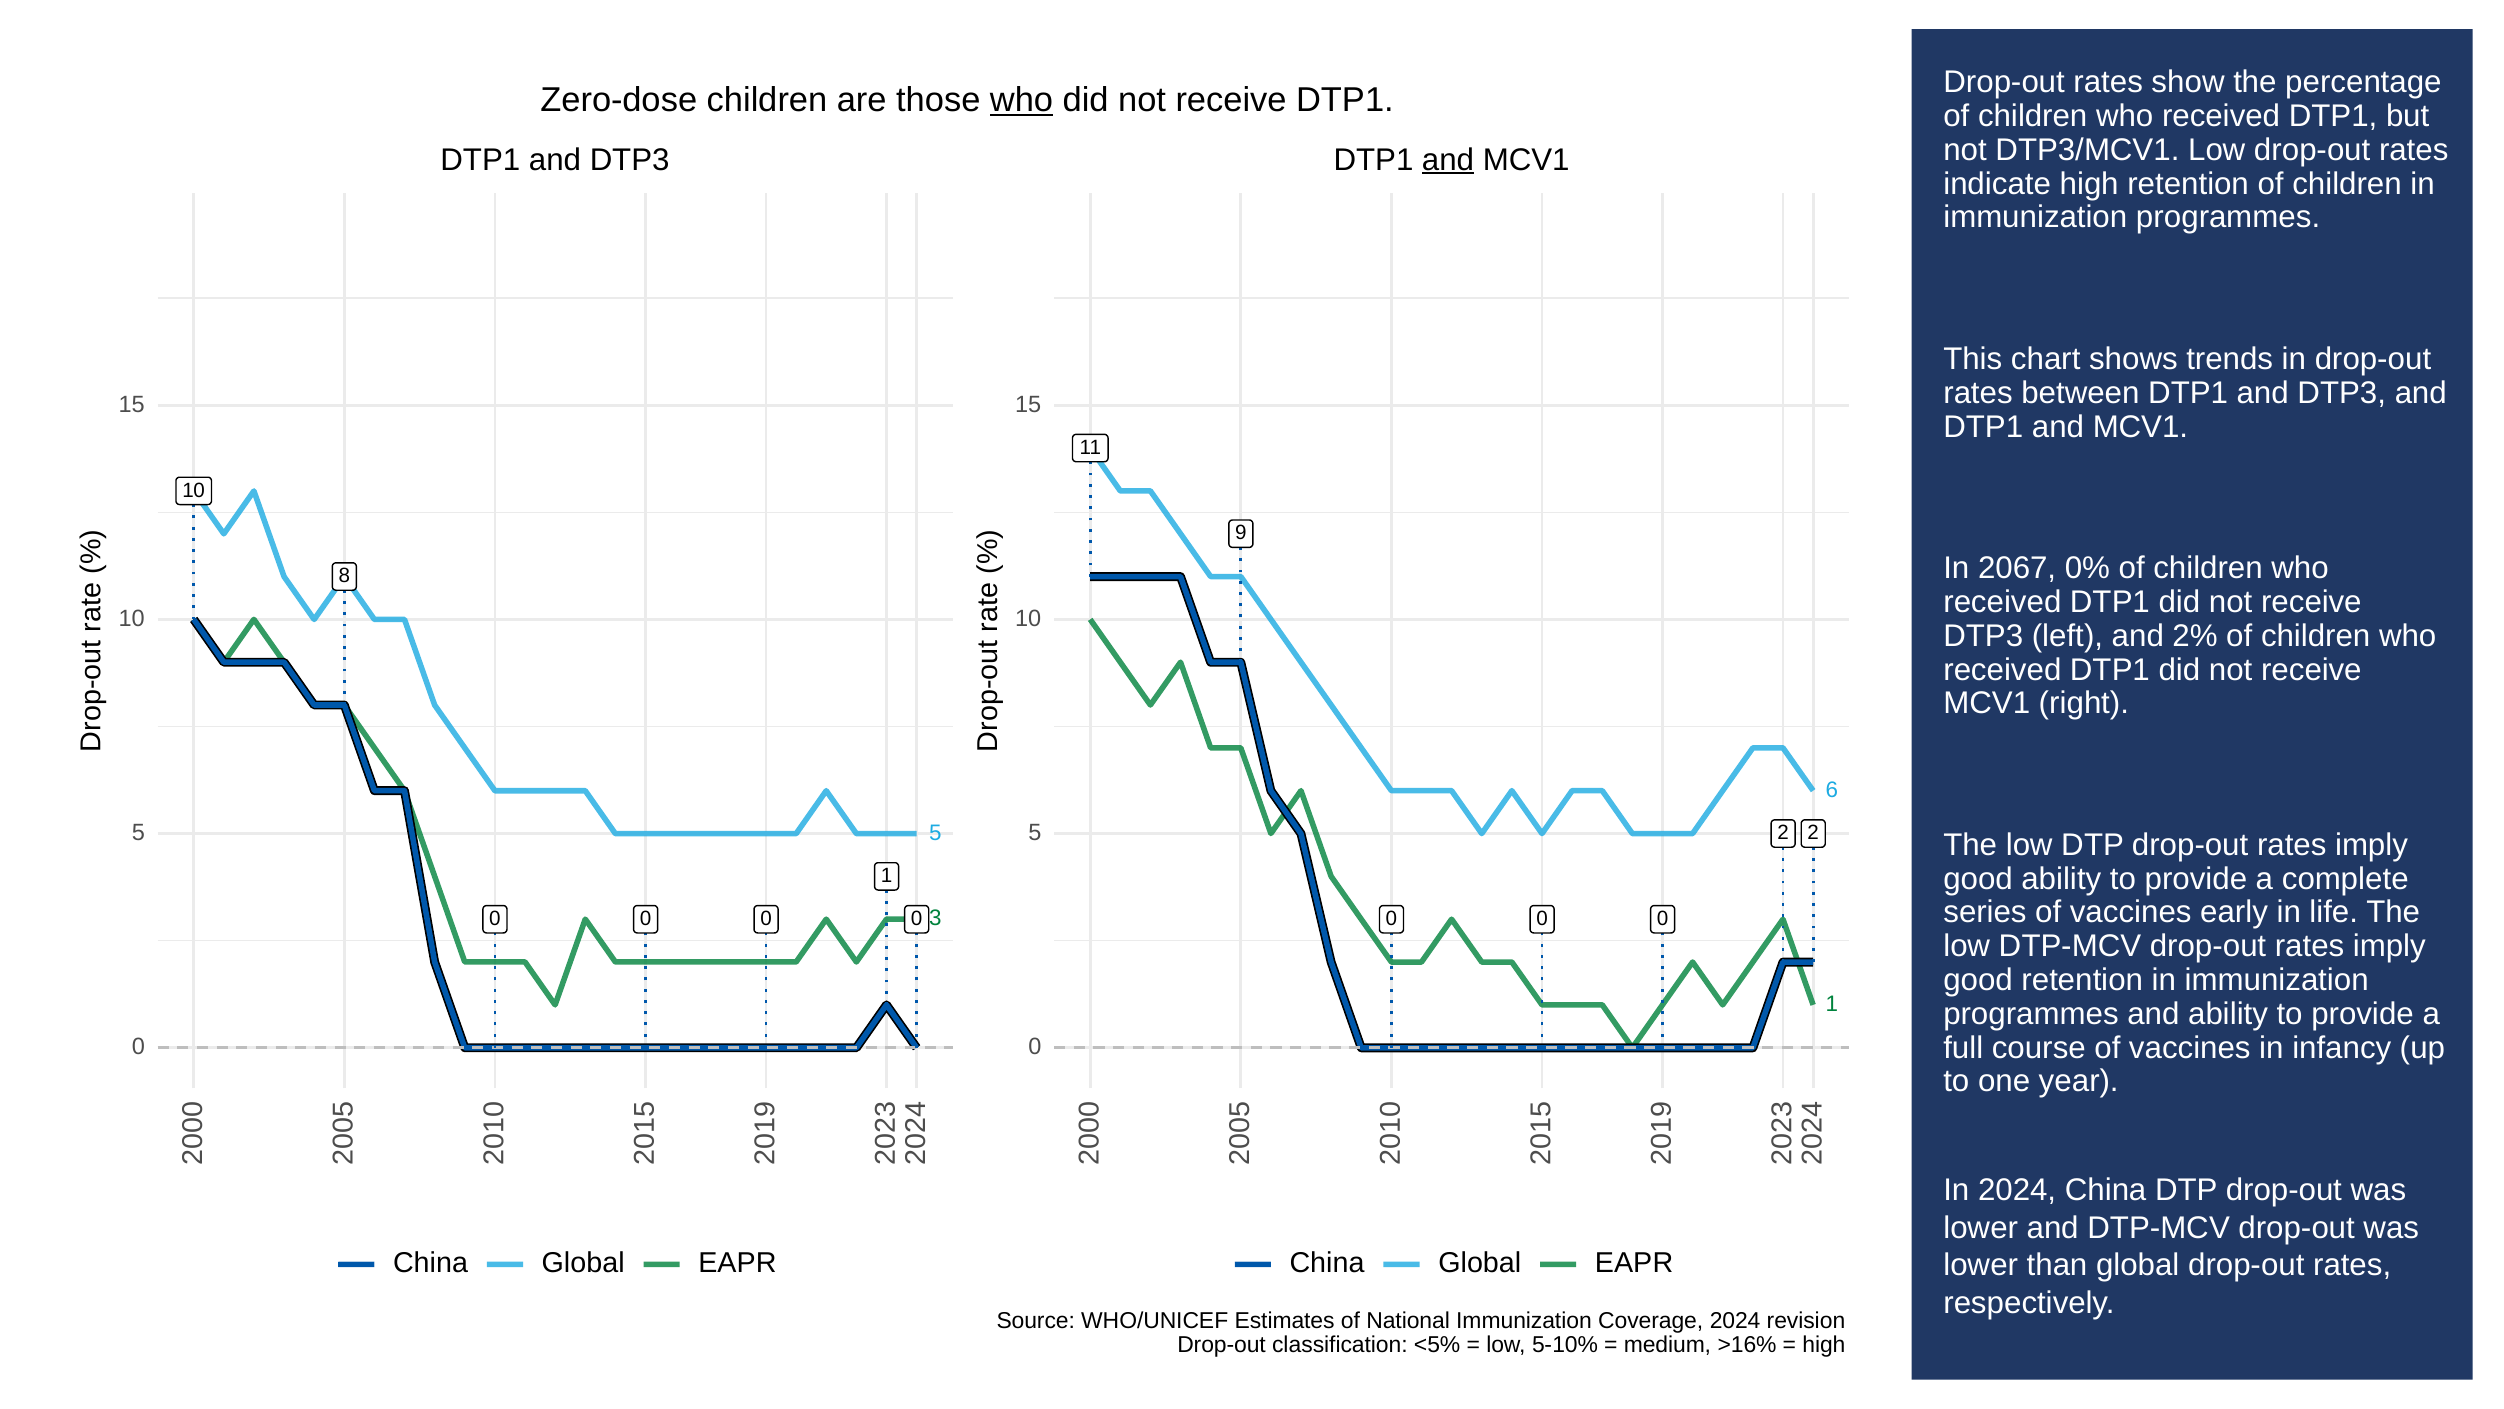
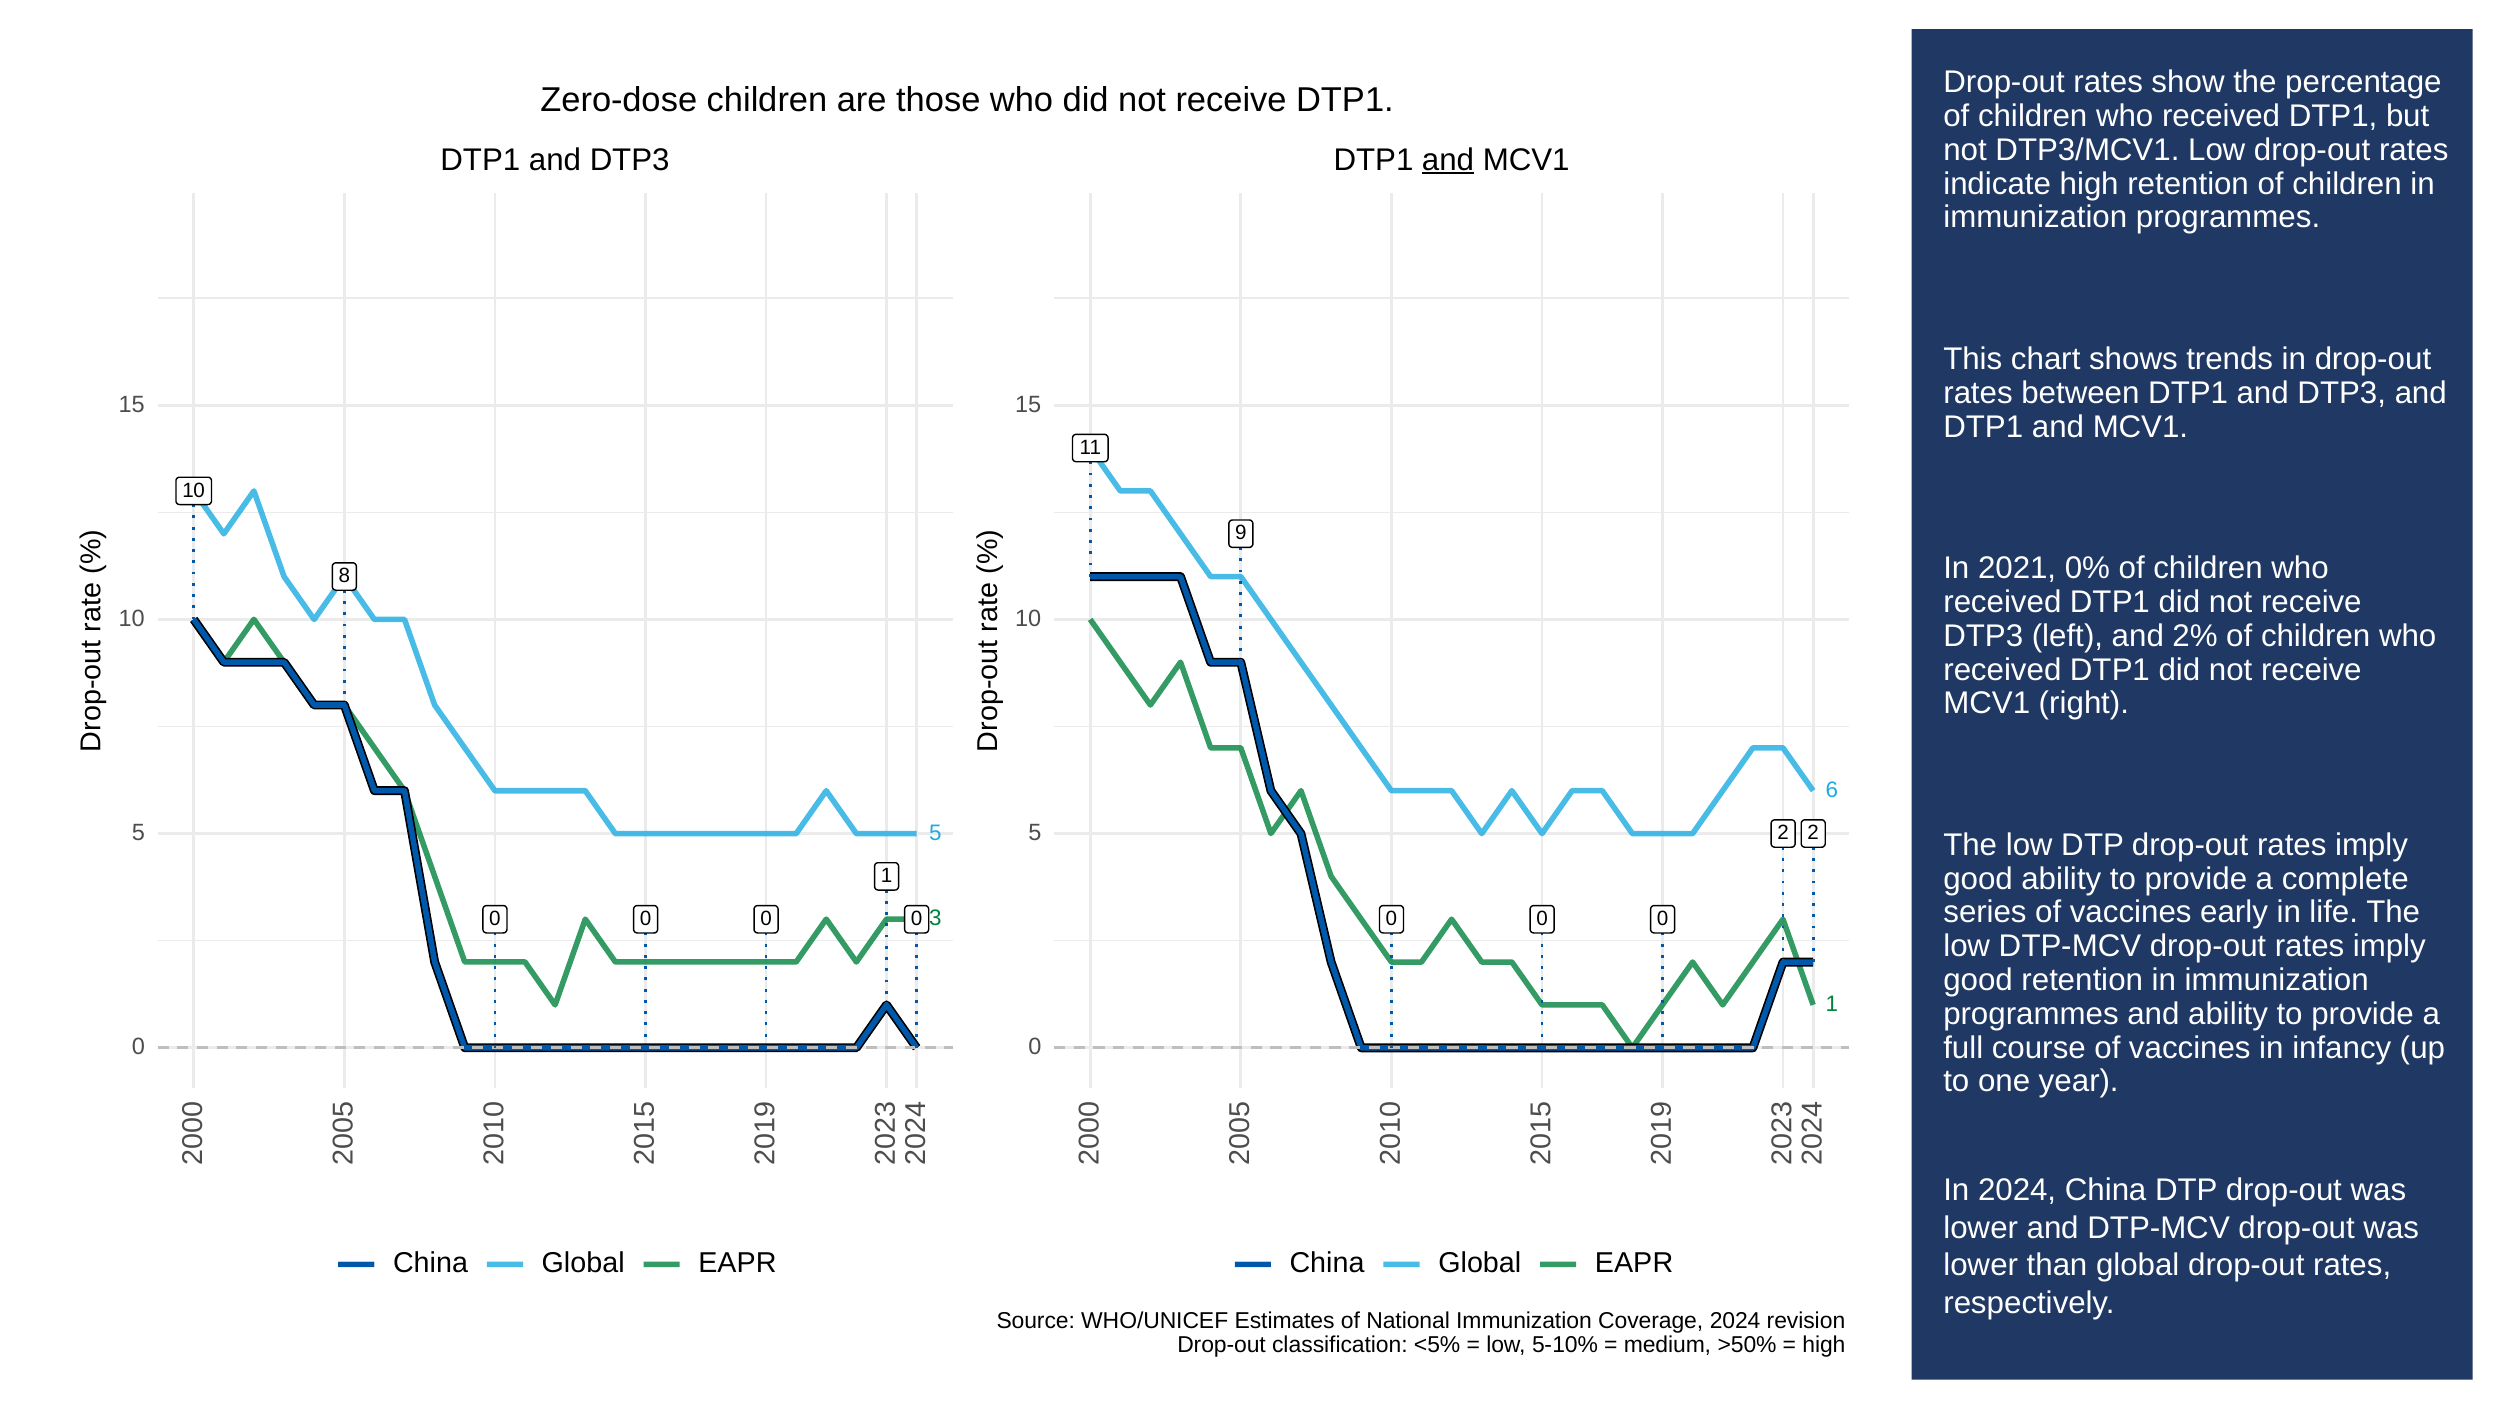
who underline: present -> none (1022, 100)
2067: 2067 -> 2021 (2017, 568)
>16%: >16% -> >50% (1747, 1345)
